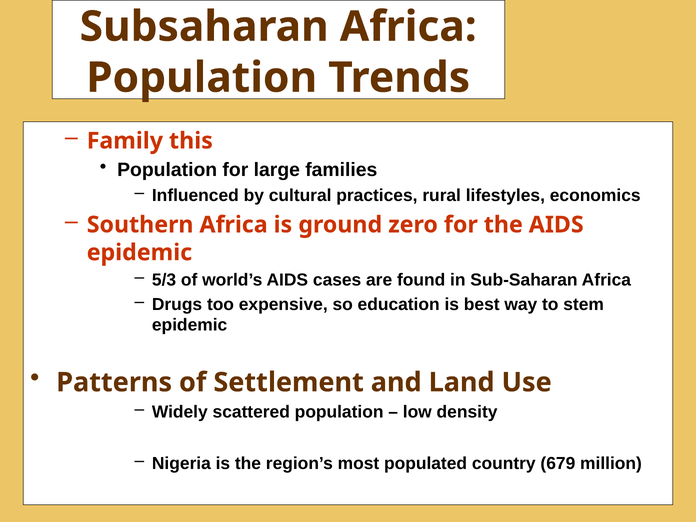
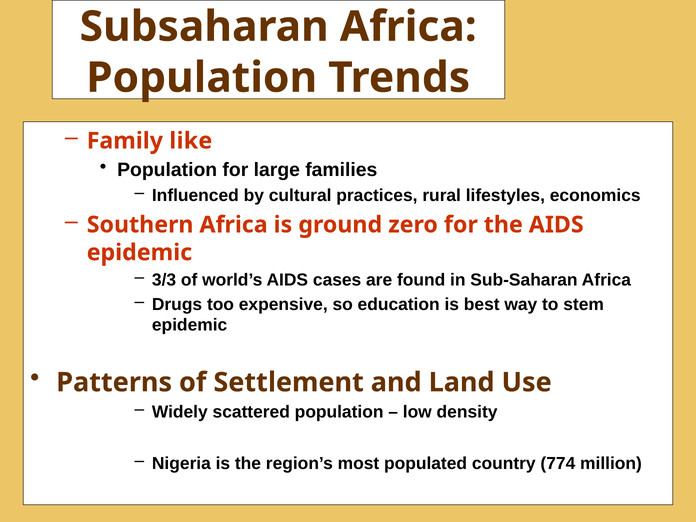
this: this -> like (191, 141)
5/3: 5/3 -> 3/3 (164, 280)
679: 679 -> 774 (558, 463)
